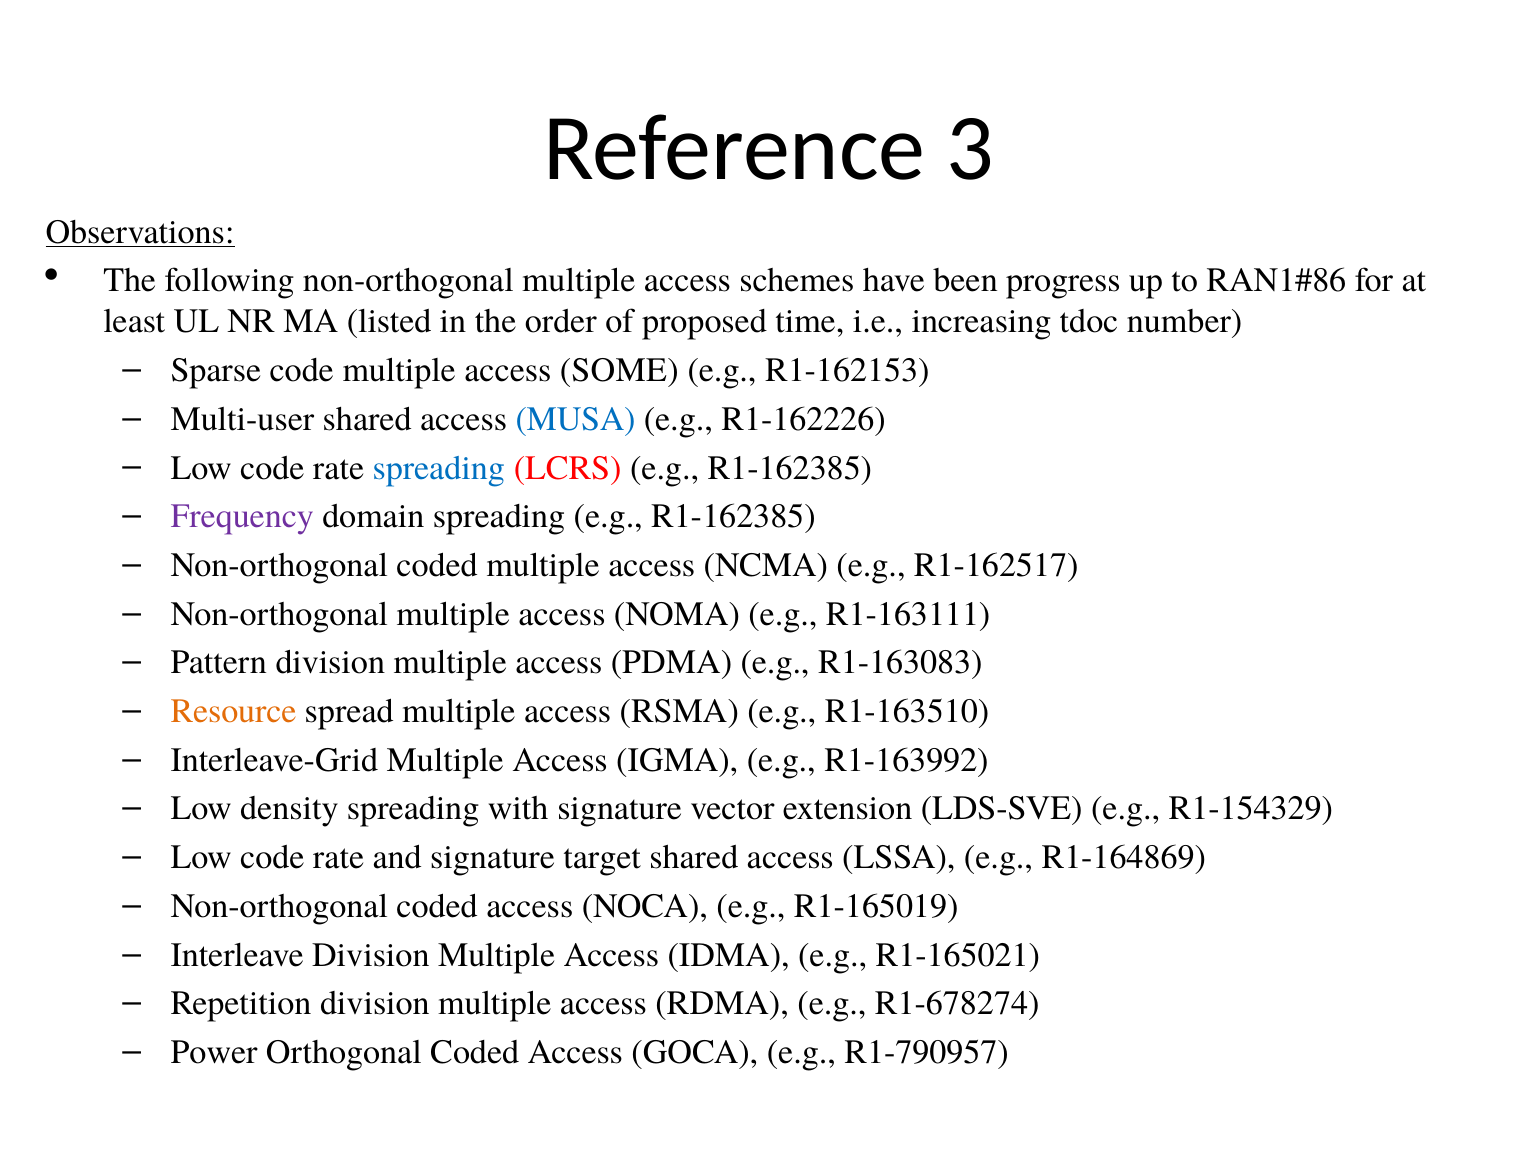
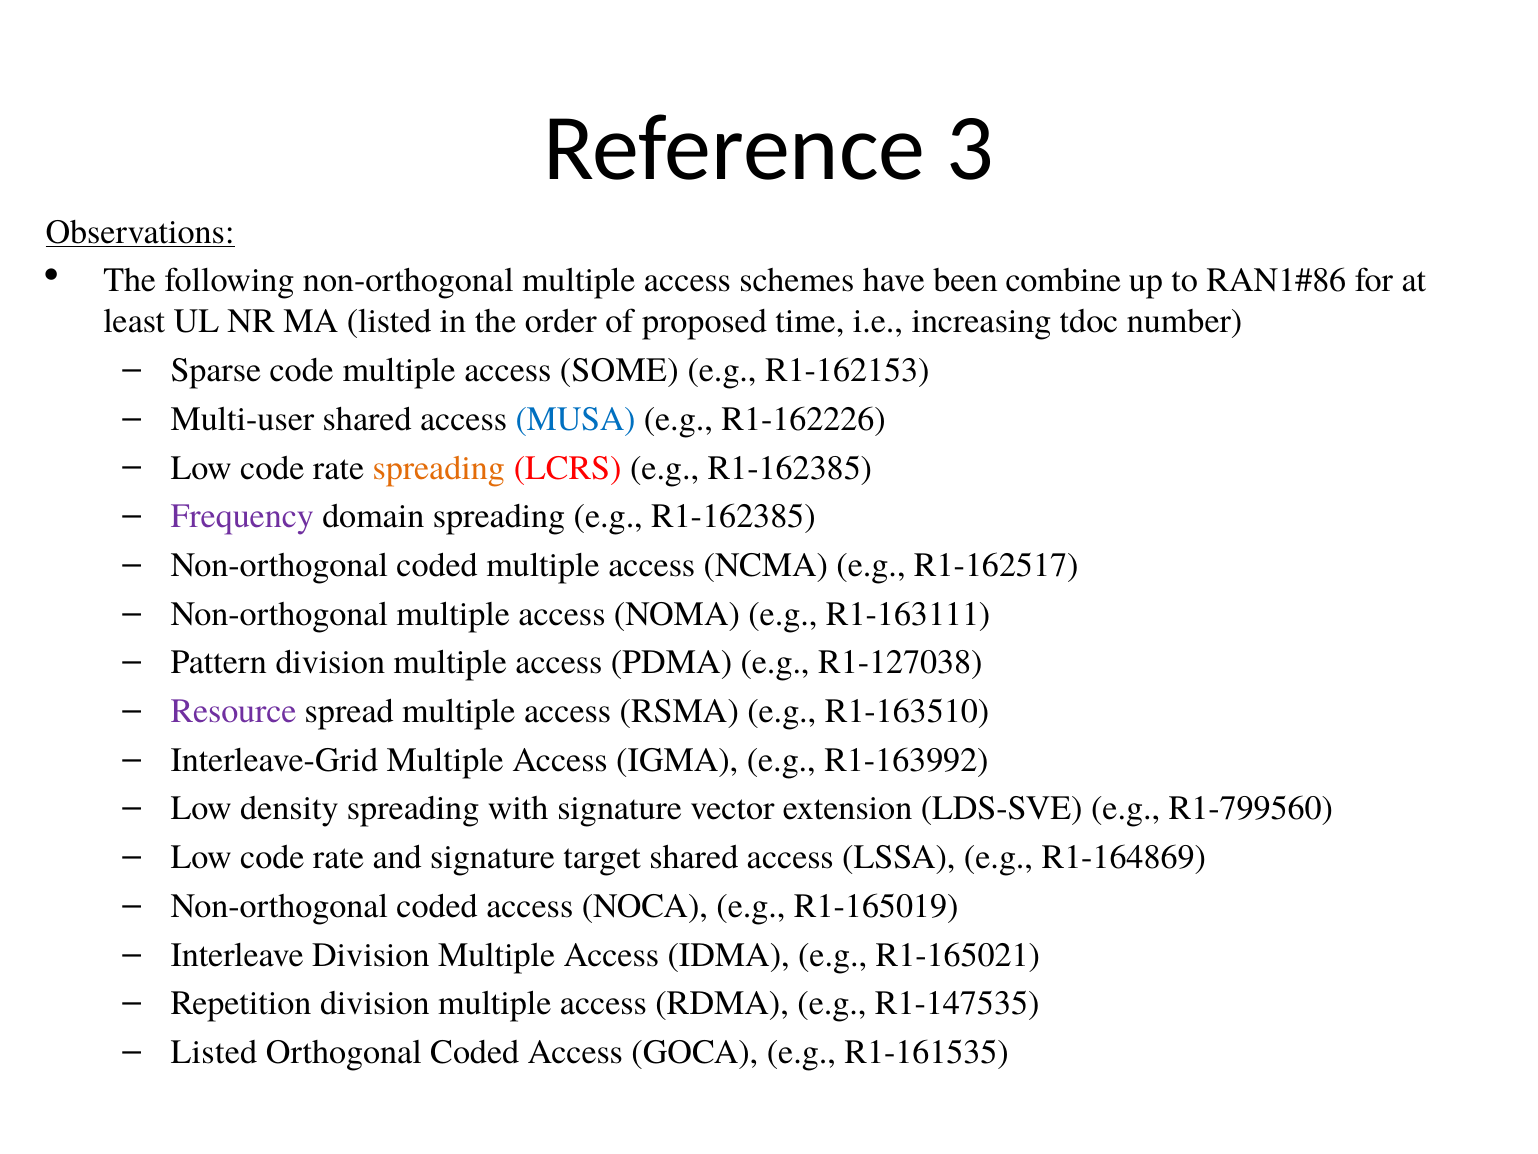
progress: progress -> combine (1063, 281)
spreading colour: blue -> orange (439, 468)
R1-163083: R1-163083 -> R1-127038 (900, 662)
Resource colour: orange -> purple (234, 711)
R1-154329: R1-154329 -> R1-799560 (1251, 808)
R1-678274: R1-678274 -> R1-147535 (957, 1003)
Power: Power -> Listed (214, 1052)
R1-790957: R1-790957 -> R1-161535 (927, 1052)
